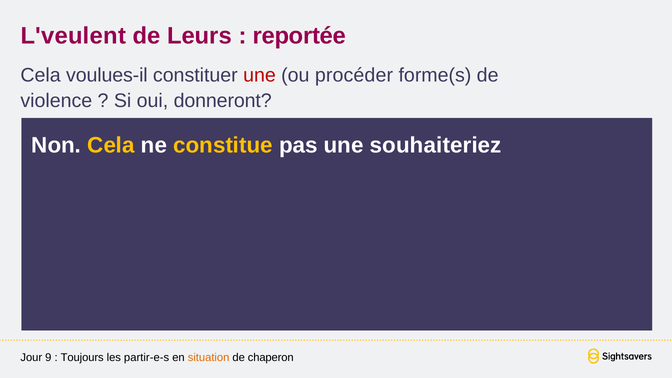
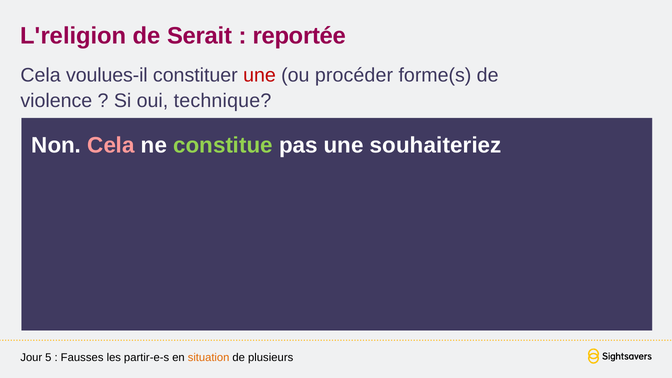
L'veulent: L'veulent -> L'religion (73, 36)
Leurs: Leurs -> Serait (200, 36)
donneront: donneront -> technique (222, 101)
Cela colour: yellow -> pink (111, 146)
constitue colour: yellow -> light green (223, 146)
9: 9 -> 5 (48, 358)
Toujours: Toujours -> Fausses (82, 358)
chaperon: chaperon -> plusieurs (271, 358)
